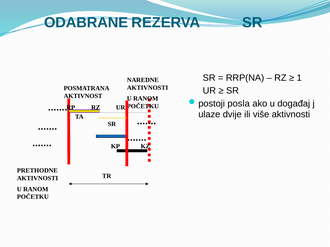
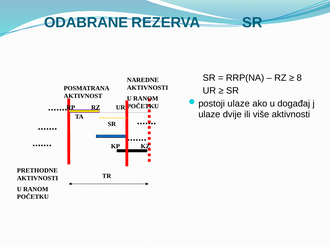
1: 1 -> 8 (299, 78)
posla: posla -> ulaze (239, 104)
